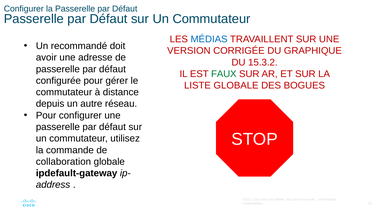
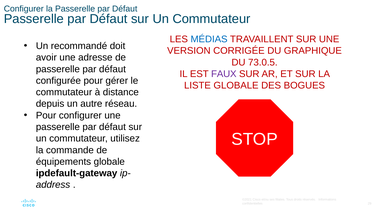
15.3.2: 15.3.2 -> 73.0.5 (263, 62)
FAUX colour: green -> purple (224, 74)
collaboration: collaboration -> équipements (63, 162)
